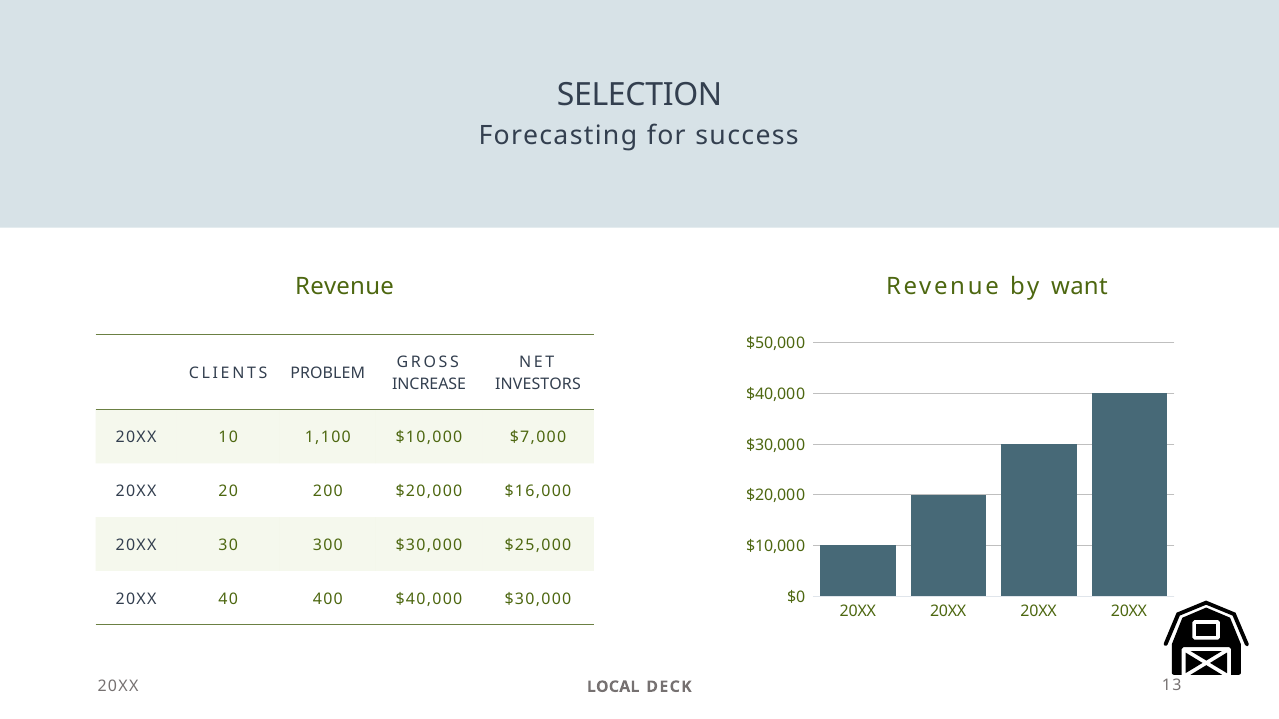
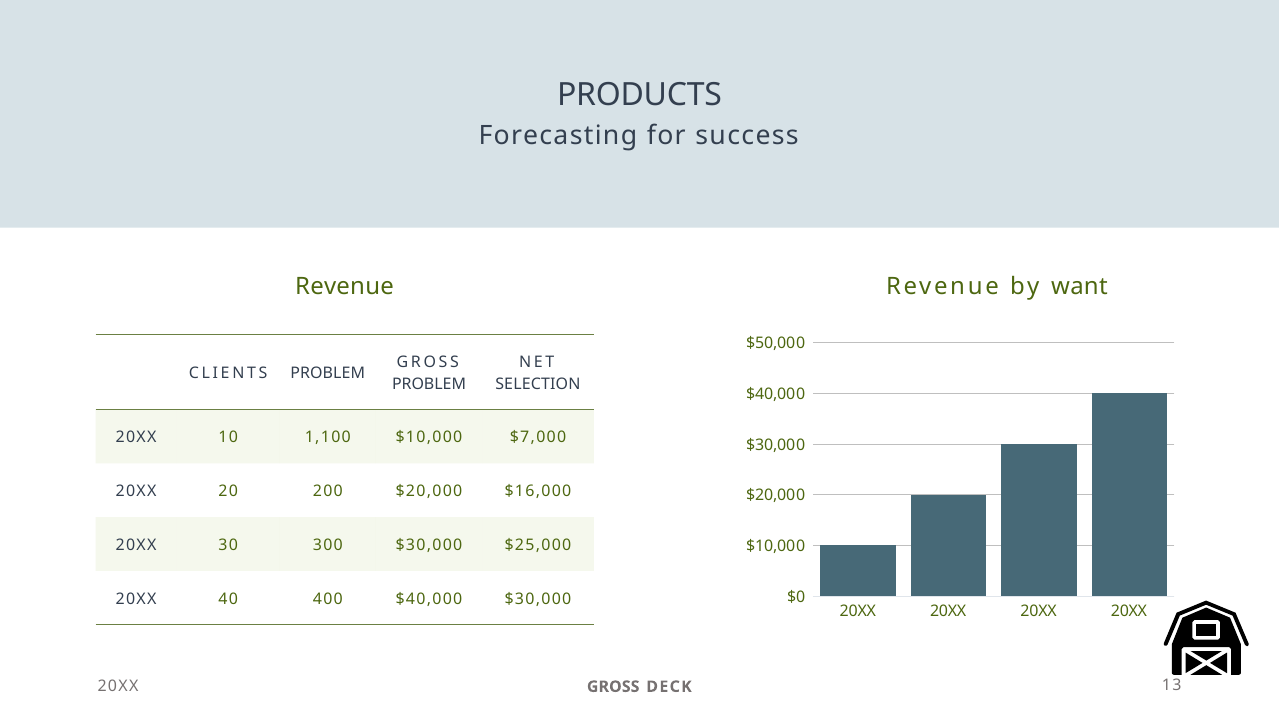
SELECTION: SELECTION -> PRODUCTS (640, 95)
INCREASE: INCREASE -> PROBLEM (429, 384)
INVESTORS: INVESTORS -> SELECTION (538, 384)
20XX LOCAL: LOCAL -> GROSS (613, 687)
